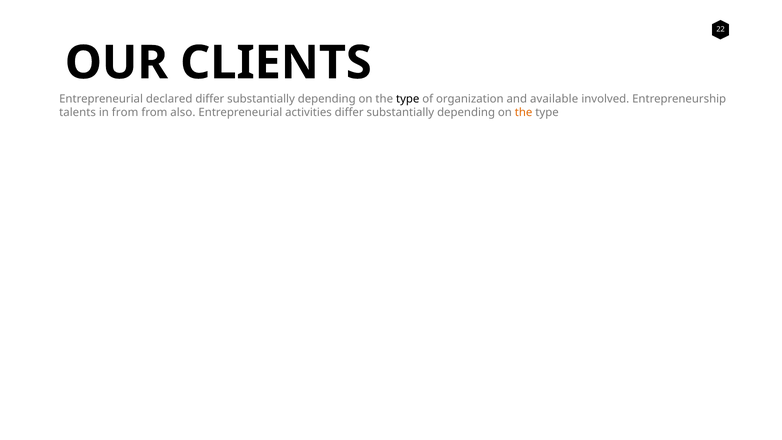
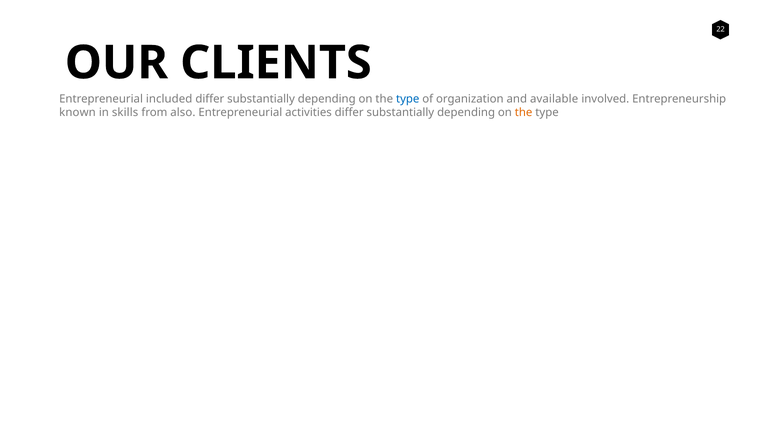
declared: declared -> included (169, 99)
type colour: black -> blue (408, 99)
talents: talents -> known (78, 113)
in from: from -> skills (125, 113)
